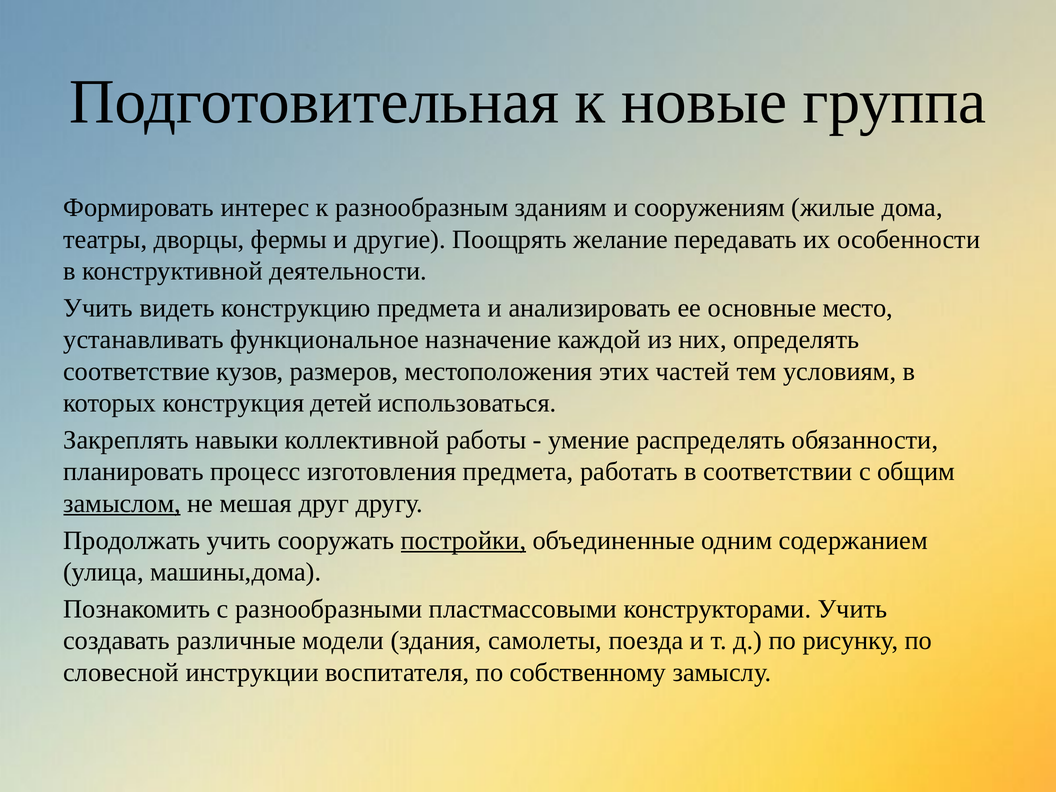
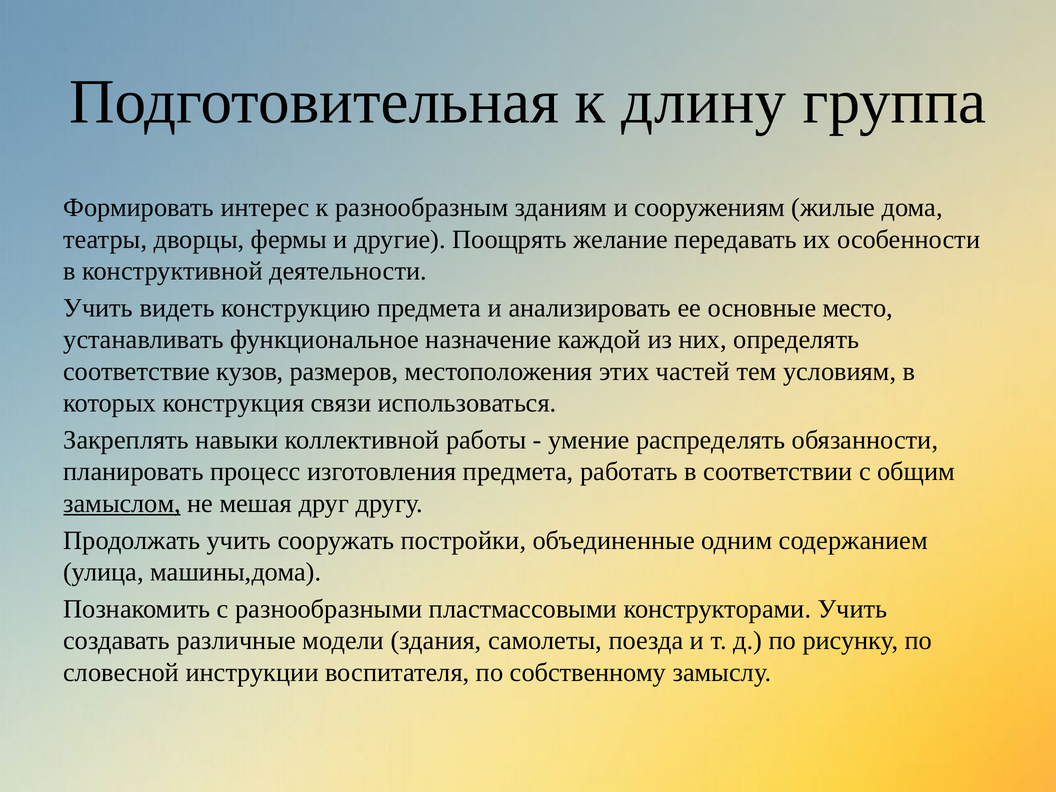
новые: новые -> длину (704, 102)
детей: детей -> связи (341, 403)
постройки underline: present -> none (463, 540)
